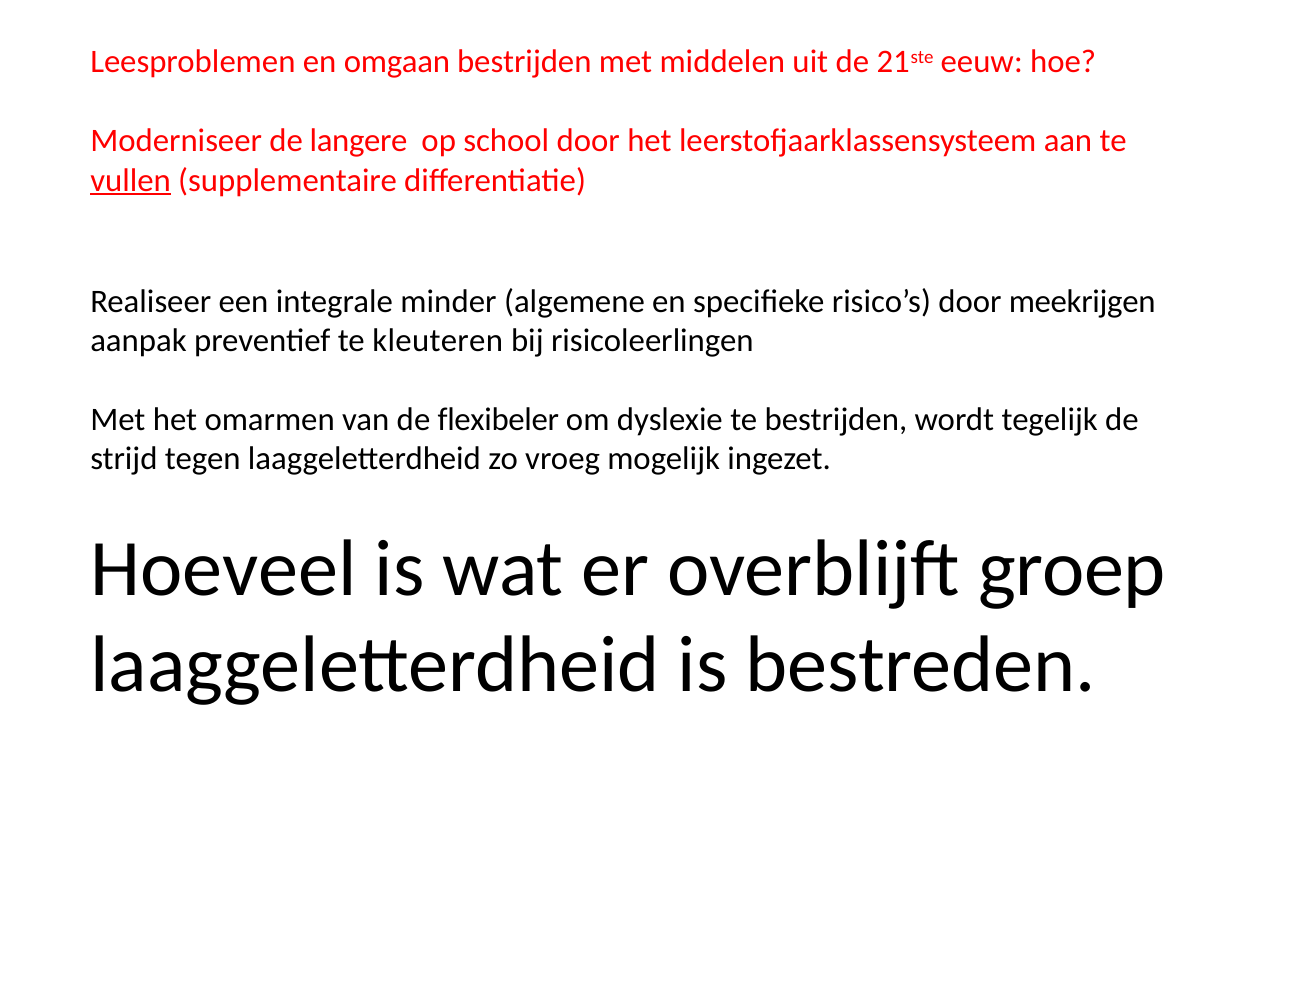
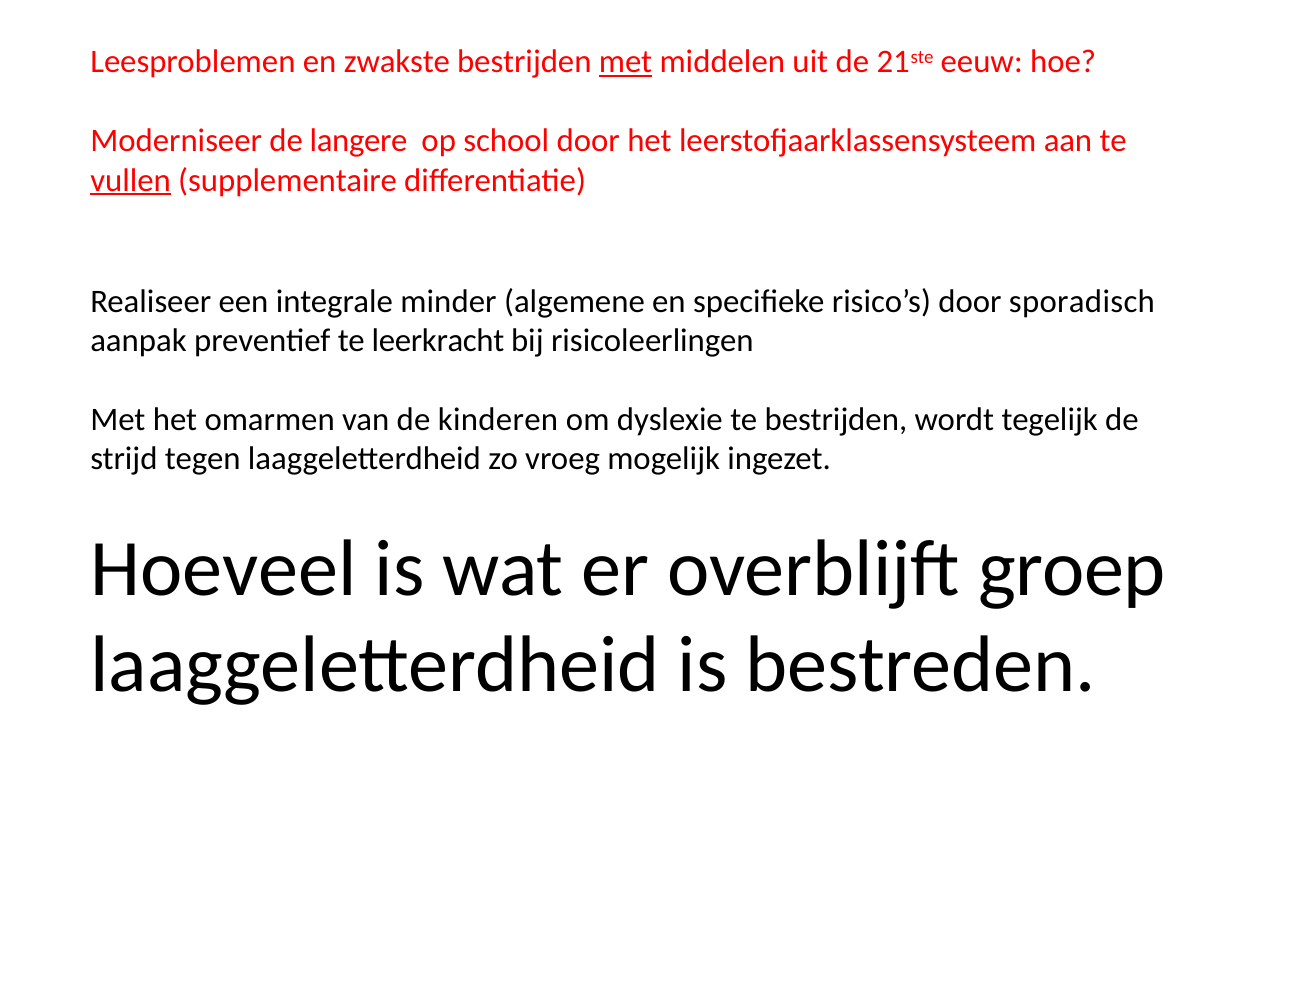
omgaan: omgaan -> zwakste (397, 62)
met underline: none -> present (626, 62)
meekrijgen: meekrijgen -> sporadisch (1082, 301)
kleuteren: kleuteren -> leerkracht (438, 341)
flexibeler: flexibeler -> kinderen (498, 420)
